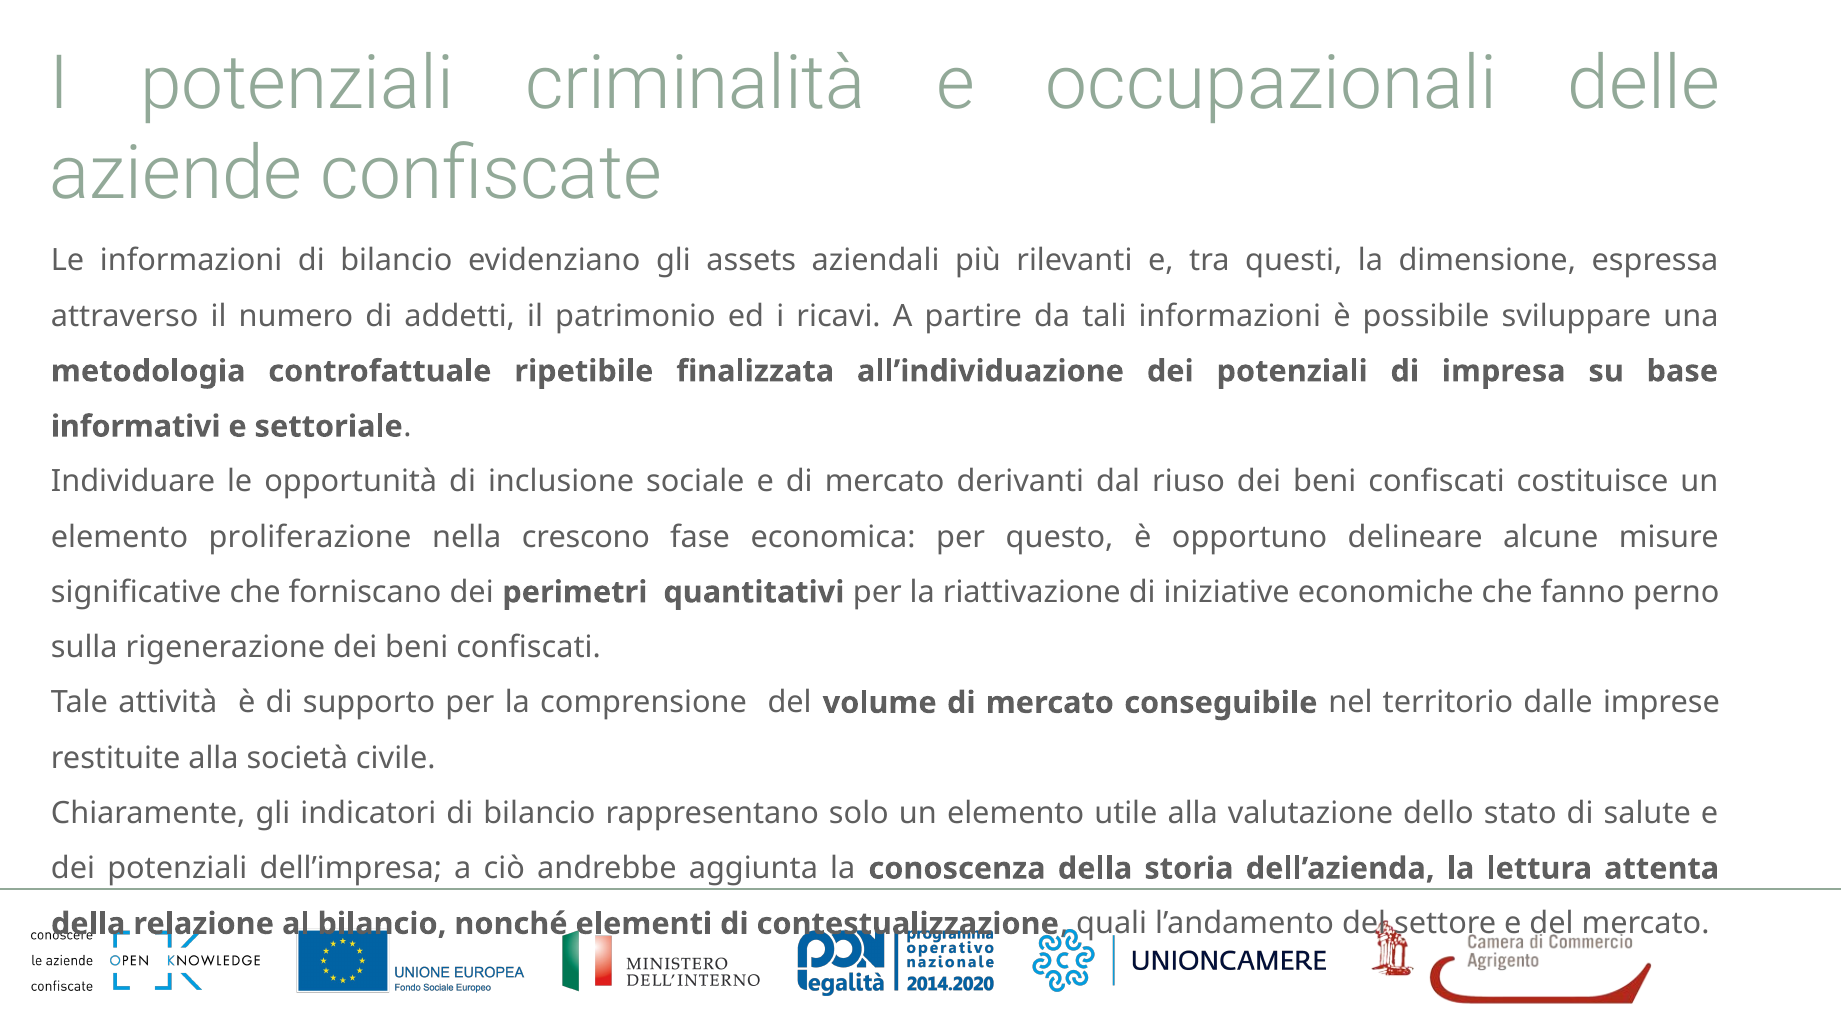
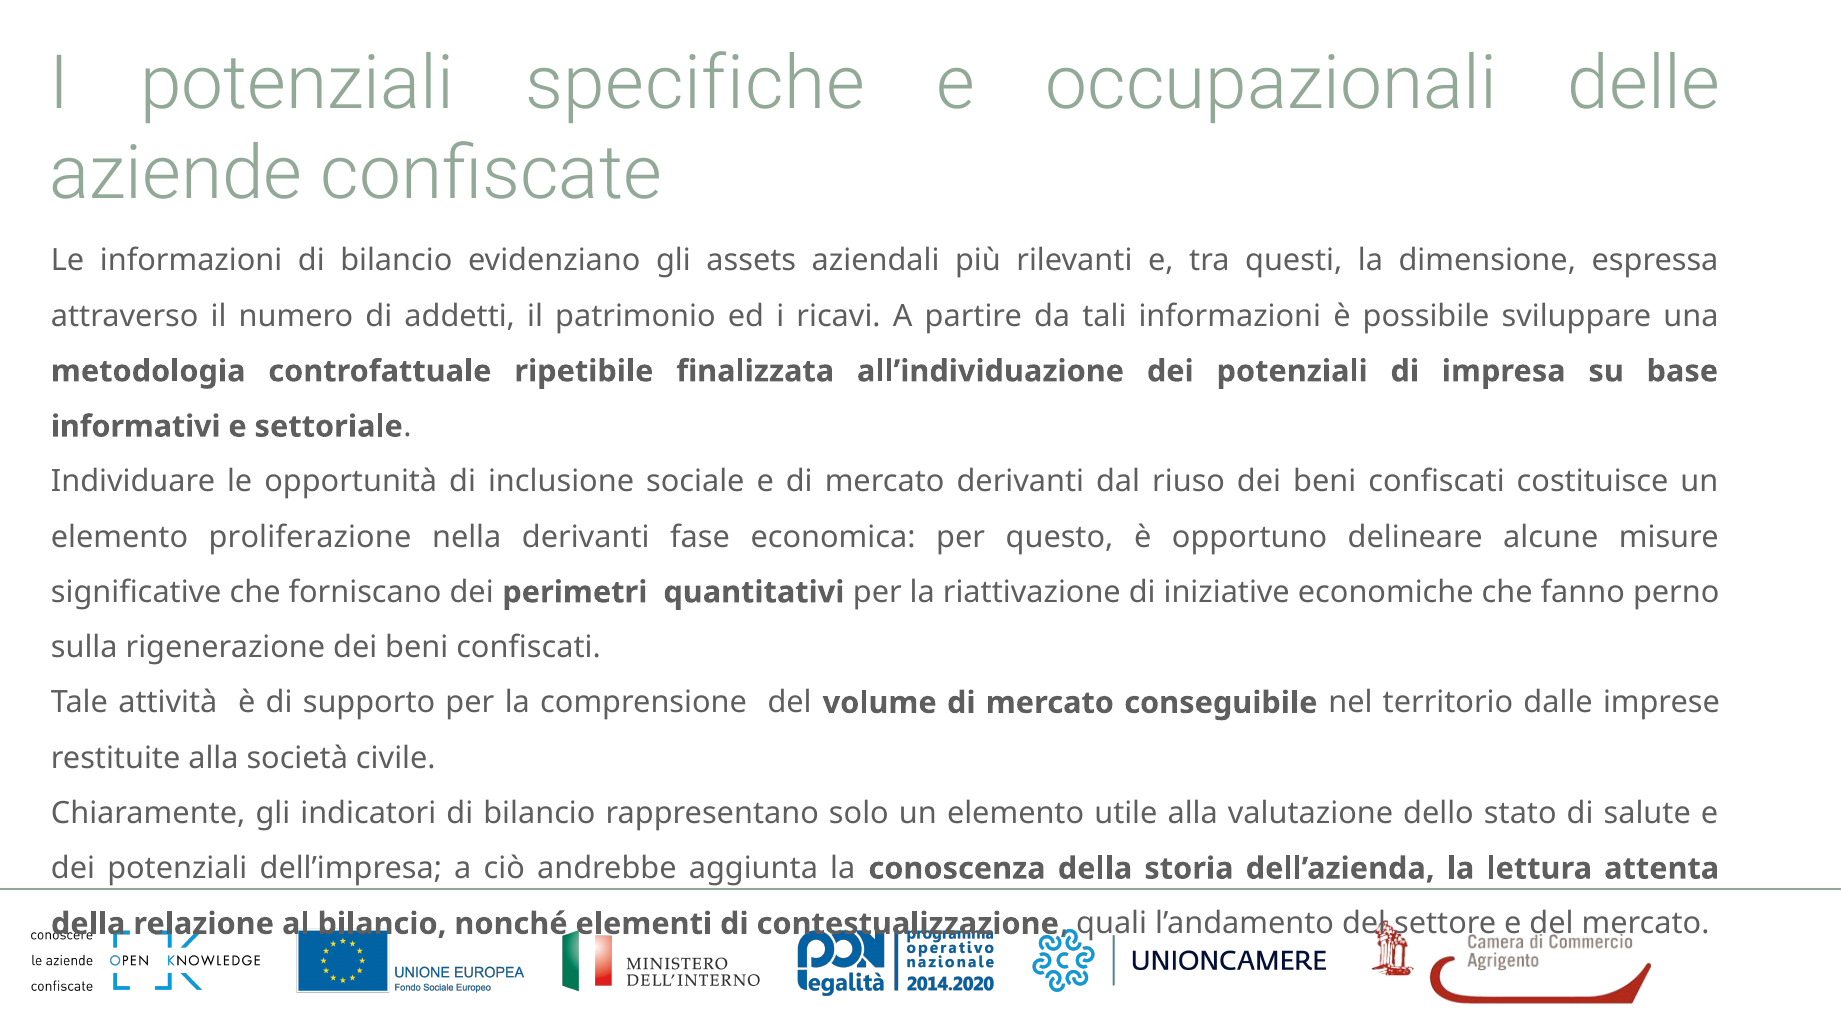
criminalità: criminalità -> specifiche (695, 84)
nella crescono: crescono -> derivanti (586, 537)
